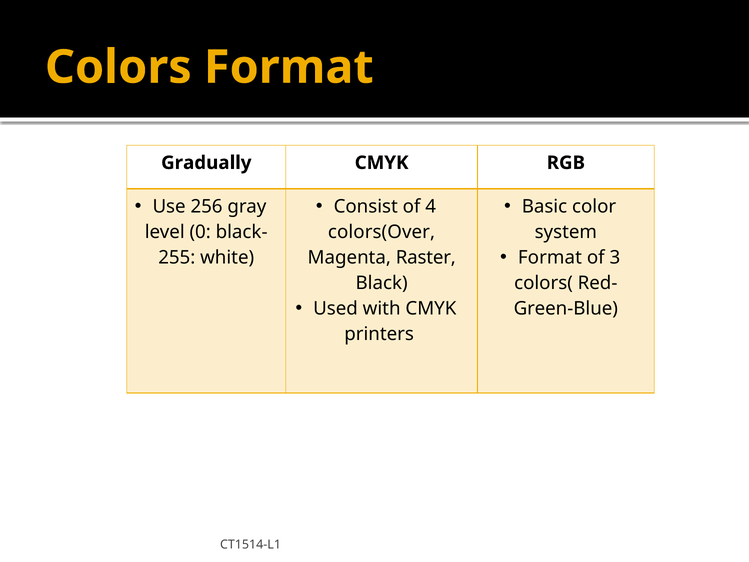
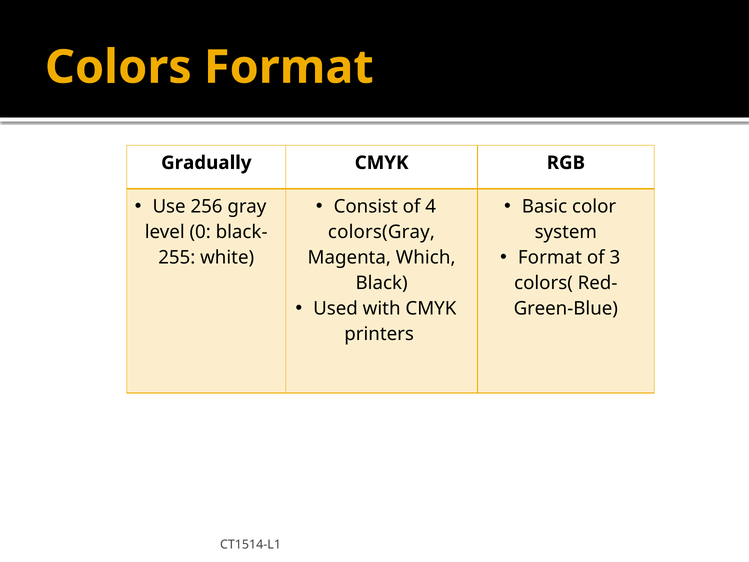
colors(Over: colors(Over -> colors(Gray (381, 232)
Raster: Raster -> Which (426, 257)
